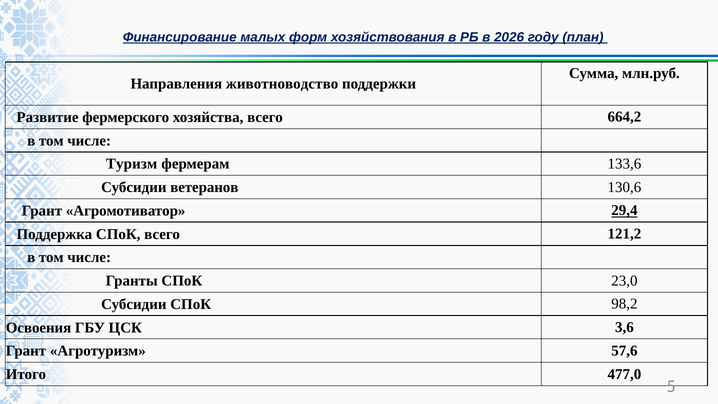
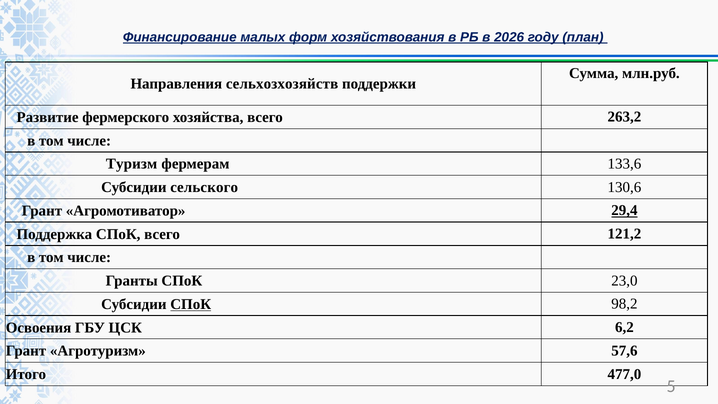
животноводство: животноводство -> сельхозхозяйств (282, 84)
664,2: 664,2 -> 263,2 (624, 117)
ветеранов: ветеранов -> сельского (204, 187)
СПоК underline: none -> present (191, 304)
3,6: 3,6 -> 6,2 (624, 327)
